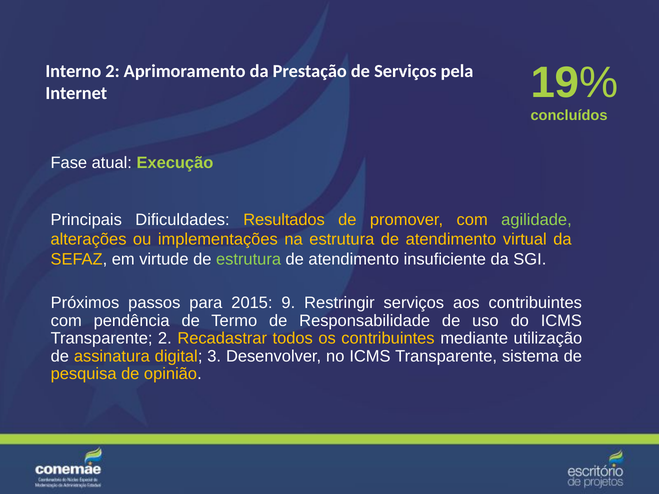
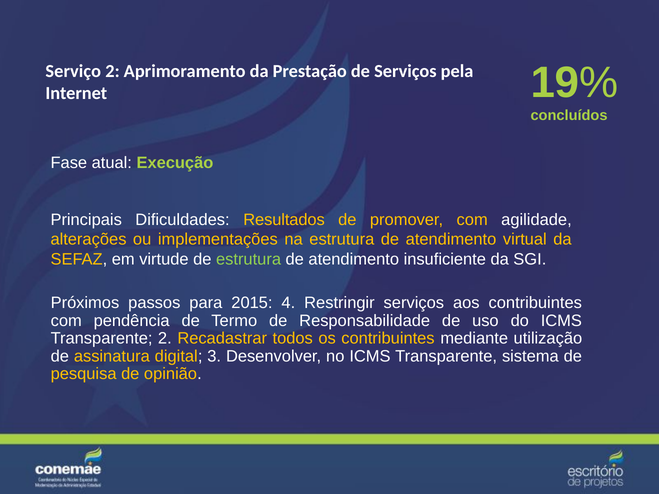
Interno: Interno -> Serviço (73, 71)
agilidade colour: light green -> white (536, 220)
9: 9 -> 4 (288, 303)
